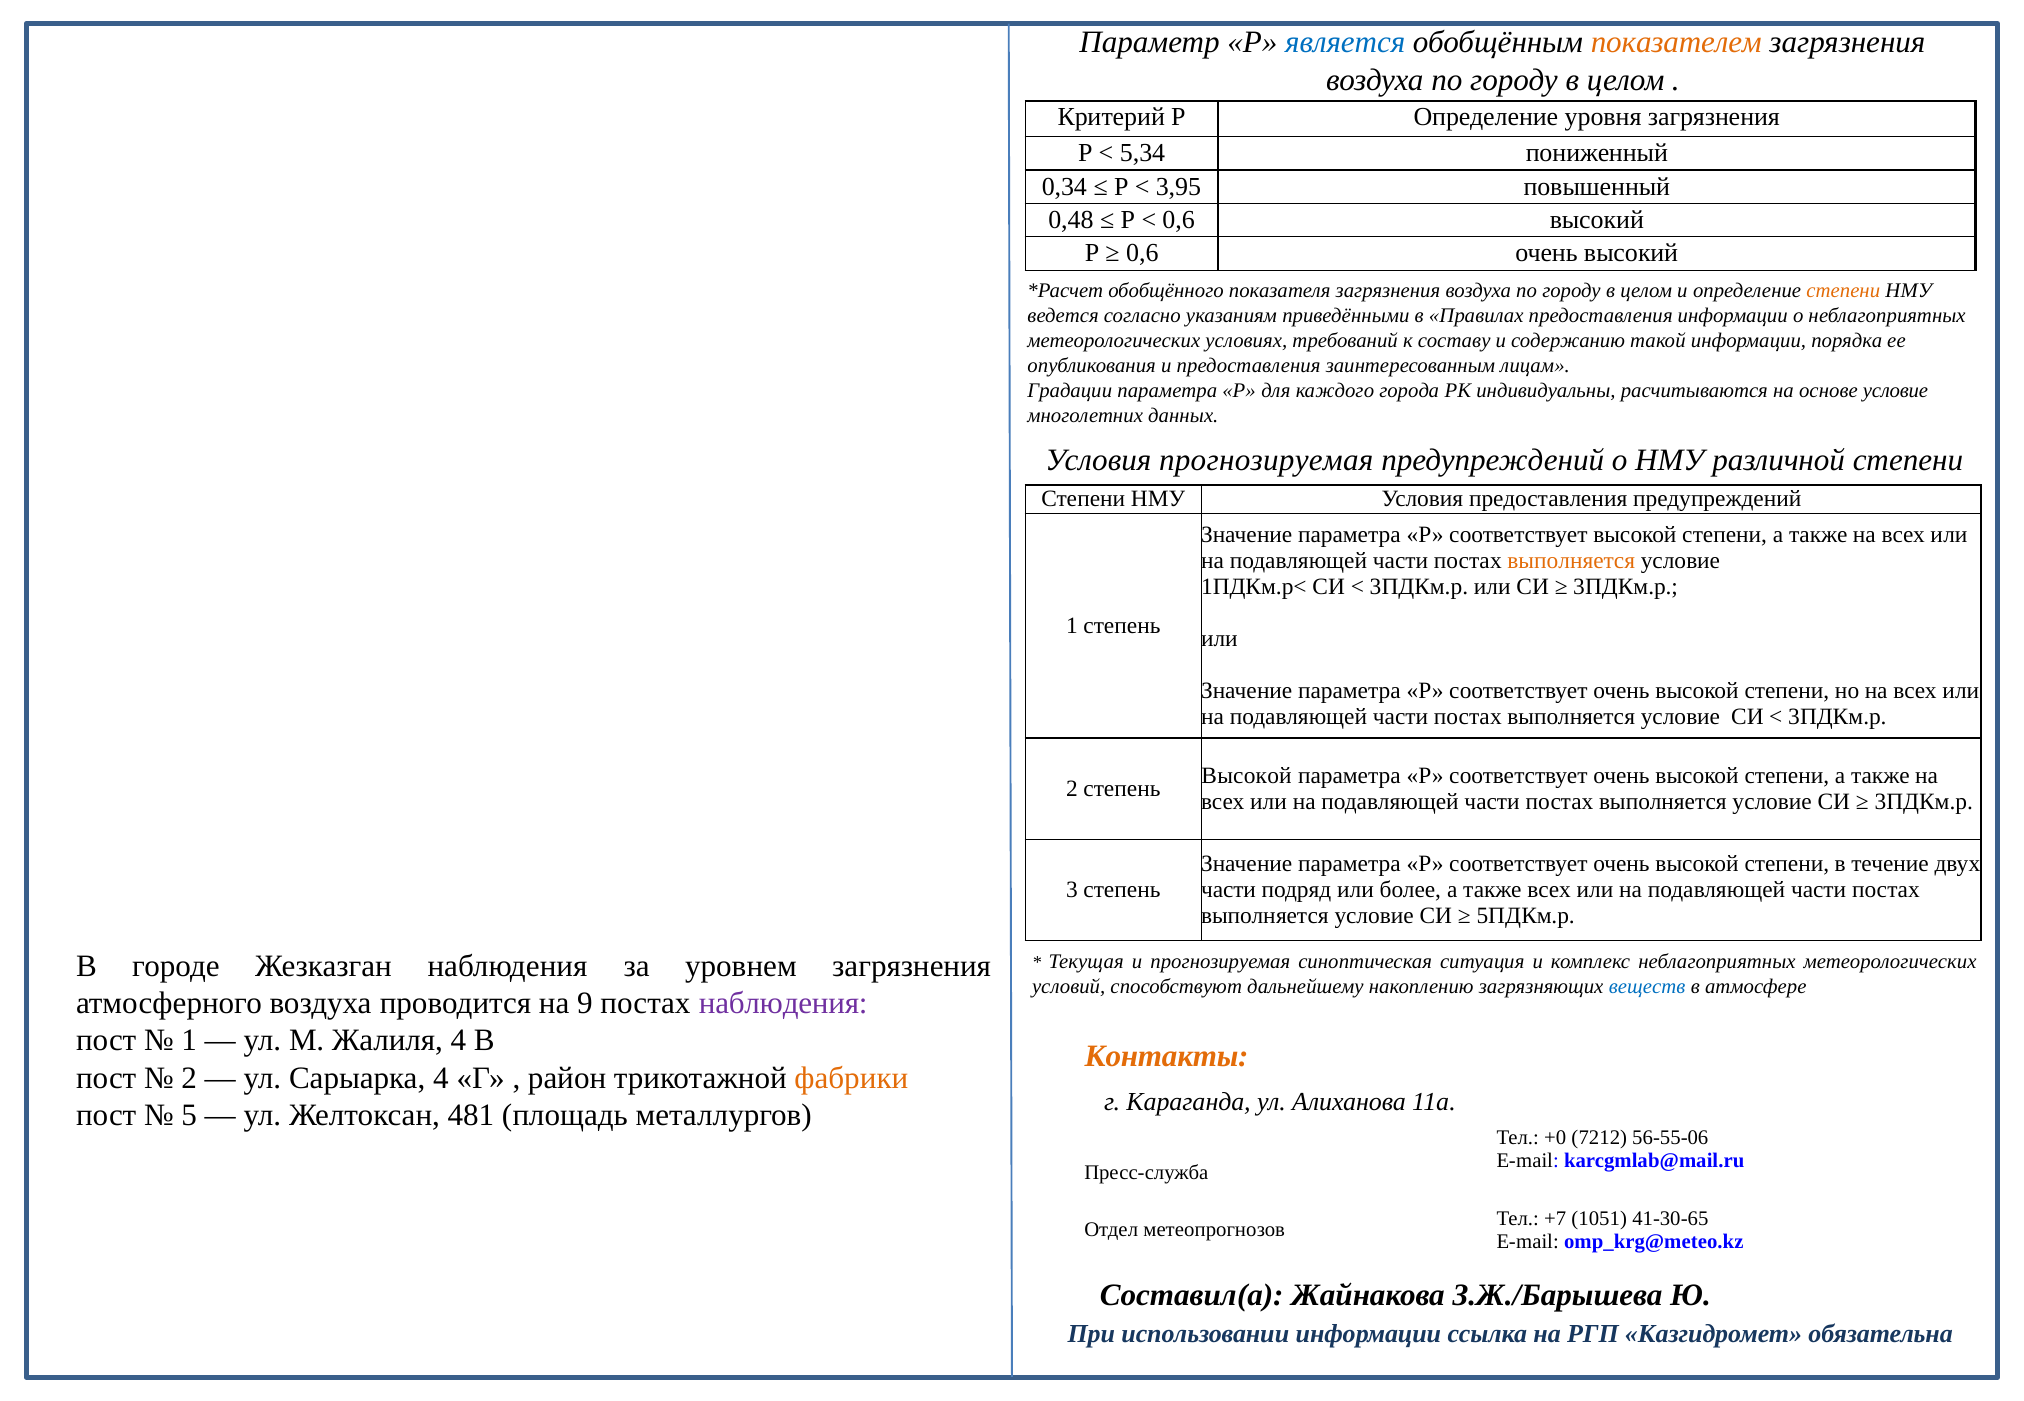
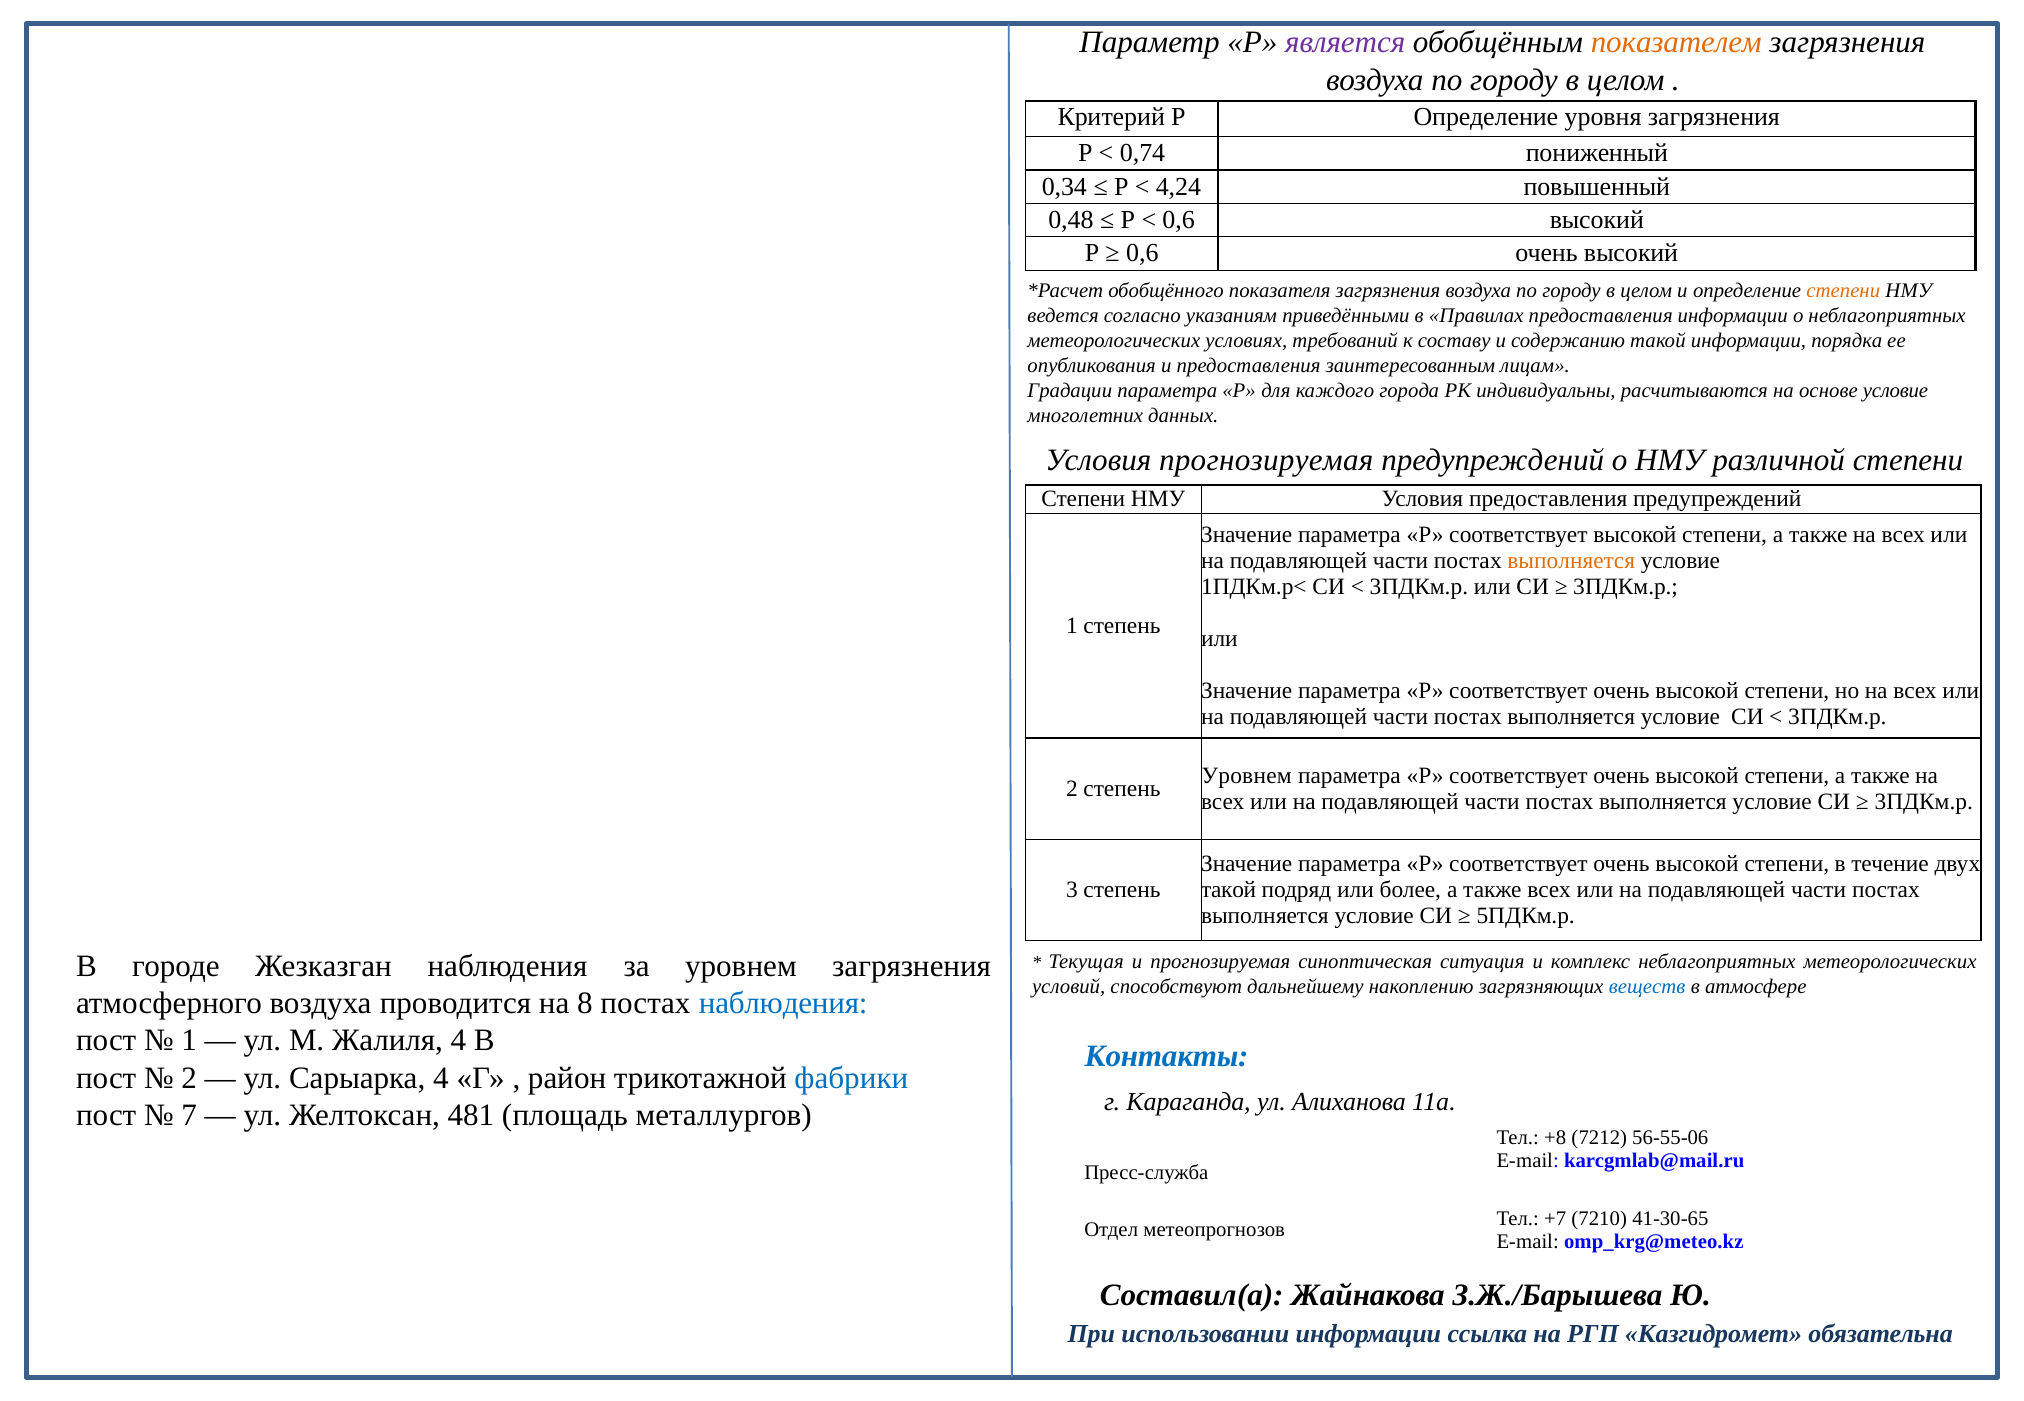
является colour: blue -> purple (1345, 43)
5,34: 5,34 -> 0,74 (1143, 153)
3,95: 3,95 -> 4,24 (1178, 186)
Высокой: Высокой -> Уровнем (1247, 776)
части: части -> такой (1229, 890)
9: 9 -> 8 (585, 1003)
наблюдения colour: purple -> blue (783, 1003)
Контакты colour: orange -> blue (1167, 1057)
фабрики colour: orange -> blue (851, 1078)
5: 5 -> 7 (189, 1115)
+0: +0 -> +8 (1555, 1138)
1051: 1051 -> 7210 (1599, 1219)
